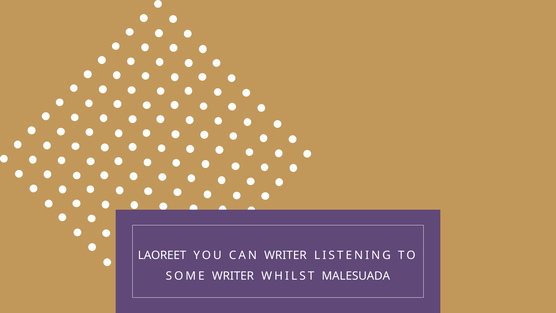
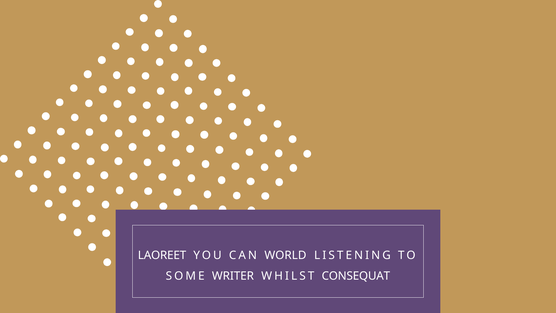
CAN WRITER: WRITER -> WORLD (285, 255)
MALESUADA: MALESUADA -> CONSEQUAT (356, 276)
